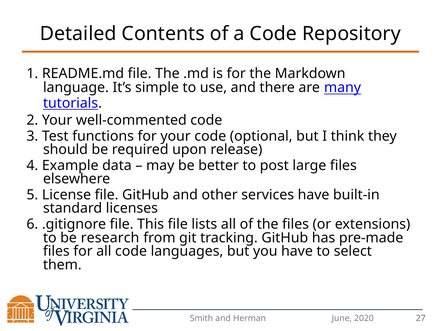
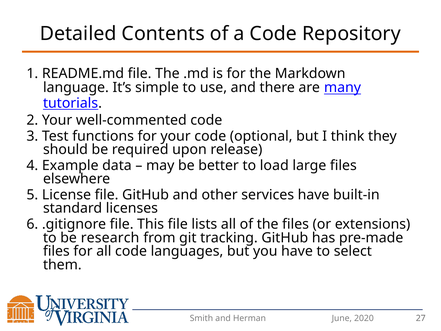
post: post -> load (274, 165)
